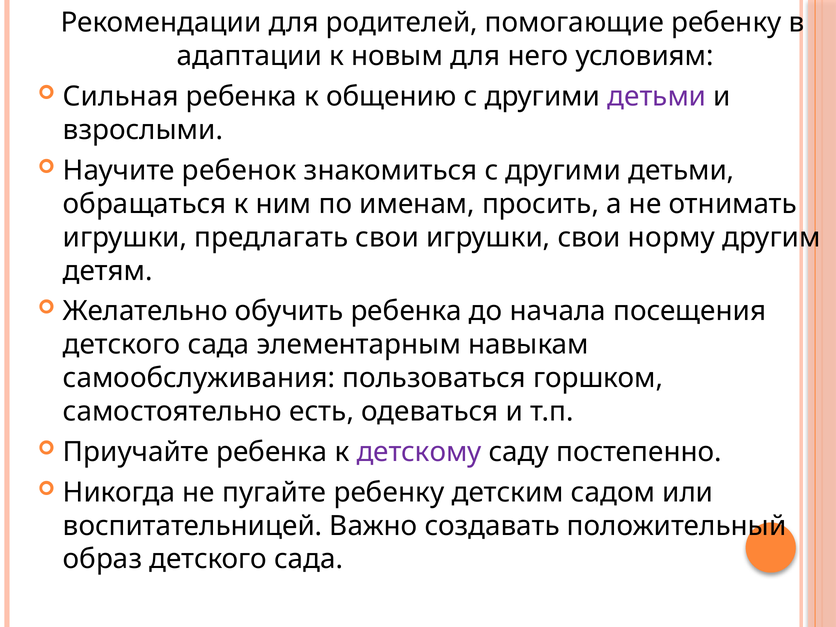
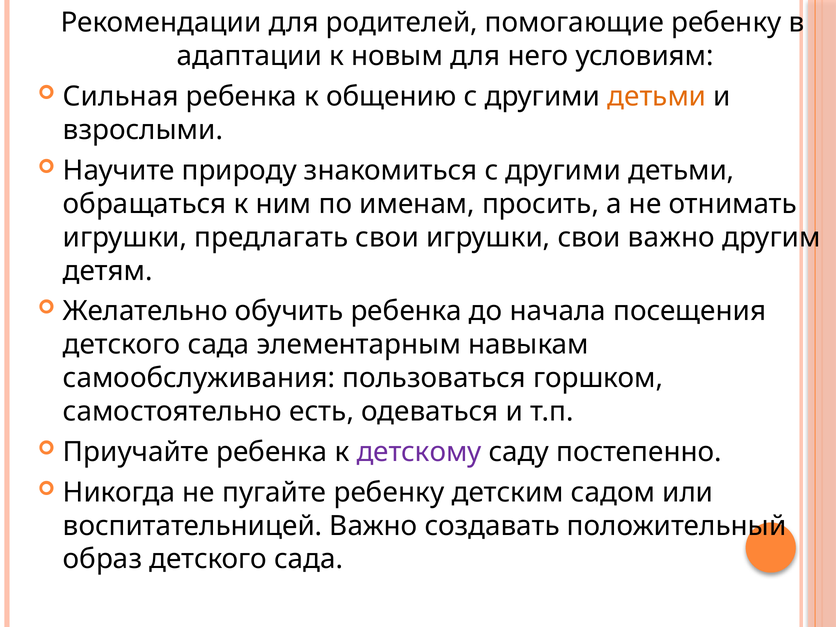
детьми colour: purple -> orange (657, 97)
ребенок: ребенок -> природу (239, 171)
свои норму: норму -> важно (671, 237)
